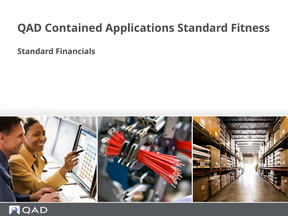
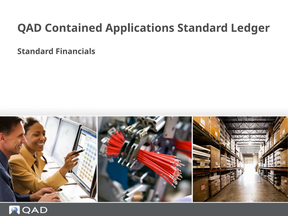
Fitness: Fitness -> Ledger (250, 28)
